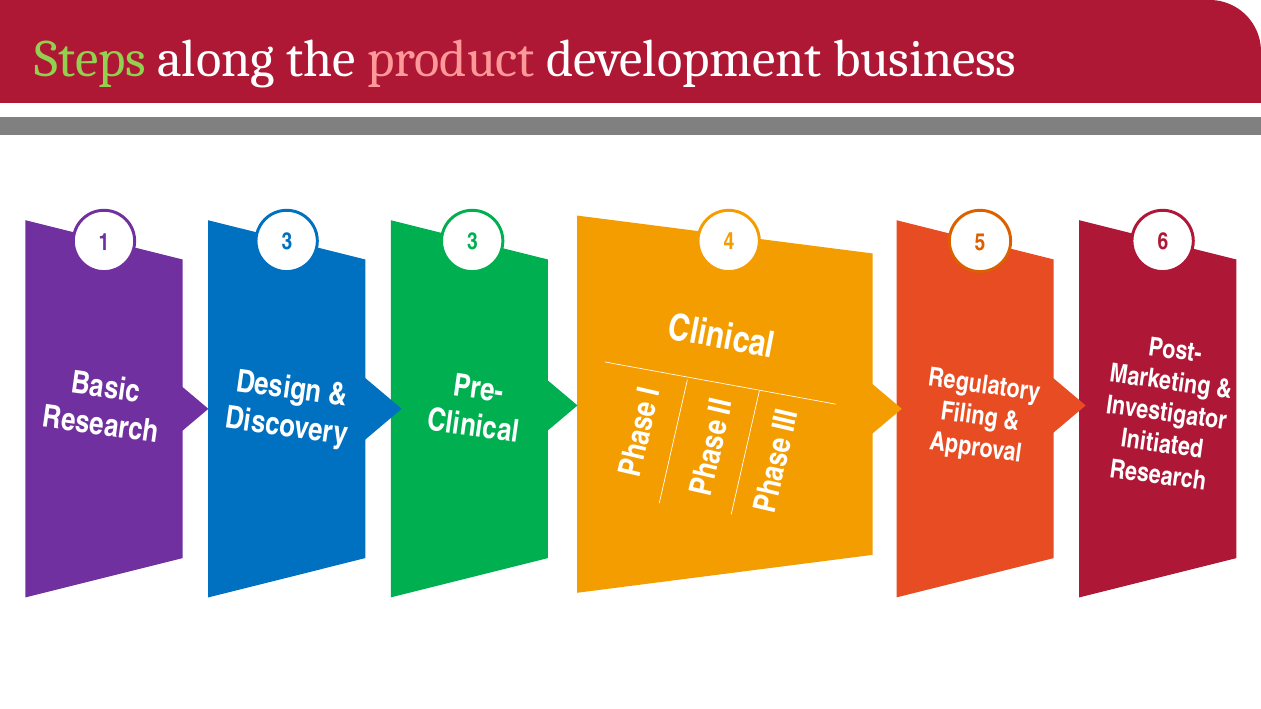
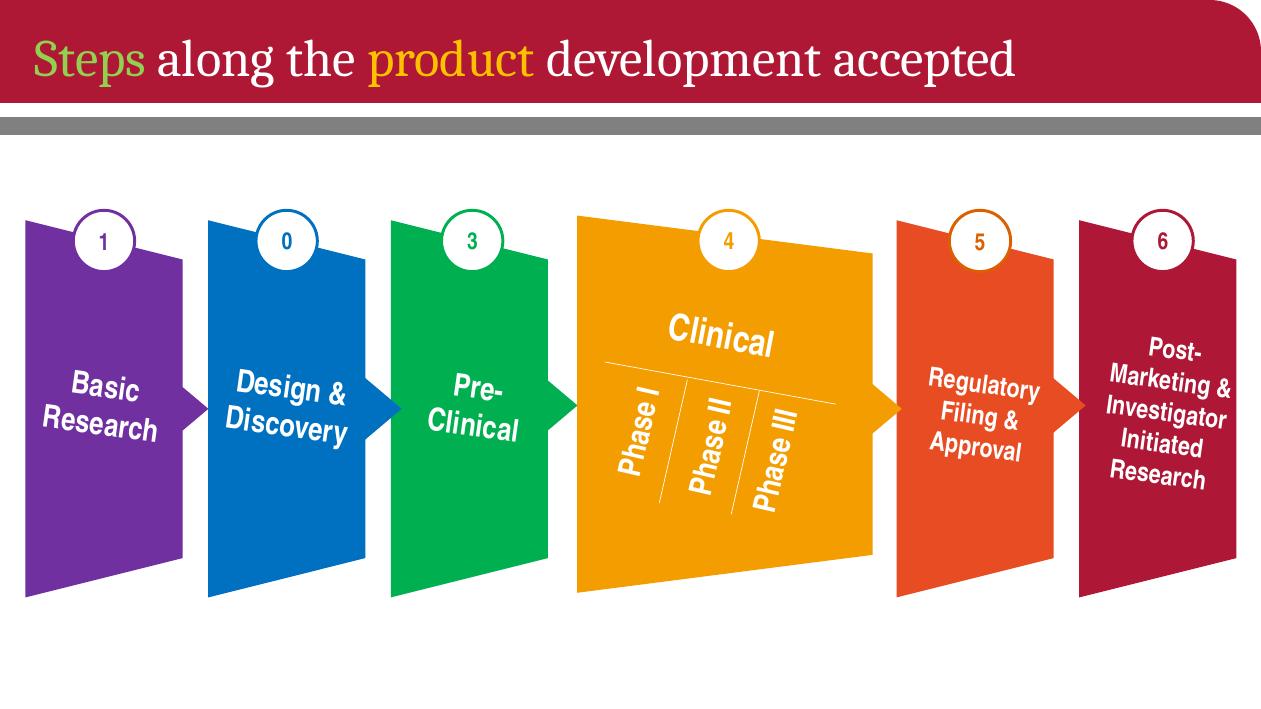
product colour: pink -> yellow (451, 59)
business: business -> accepted (925, 59)
1 3: 3 -> 0 (287, 242)
